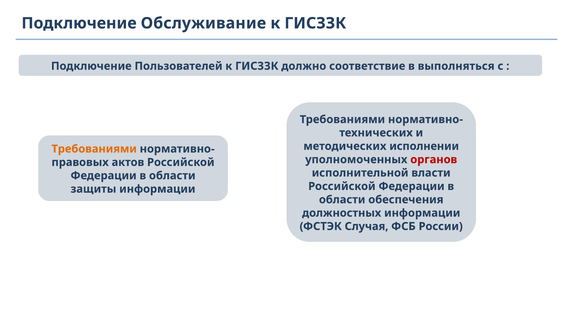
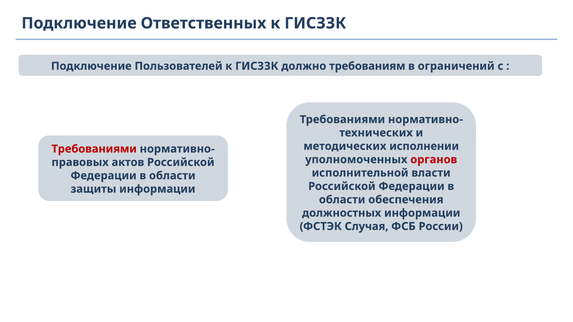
Обслуживание: Обслуживание -> Ответственных (204, 23)
соответствие: соответствие -> требованиям (367, 66)
выполняться: выполняться -> ограничений (456, 66)
Требованиями colour: orange -> red (94, 149)
